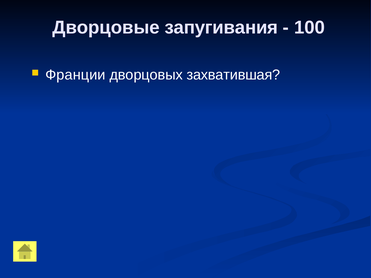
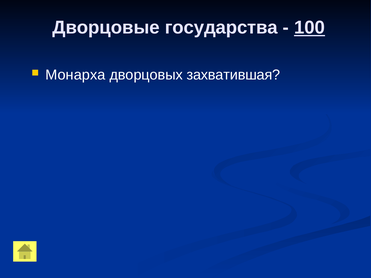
запугивания: запугивания -> государства (221, 28)
100 underline: none -> present (310, 28)
Франции: Франции -> Монарха (75, 75)
